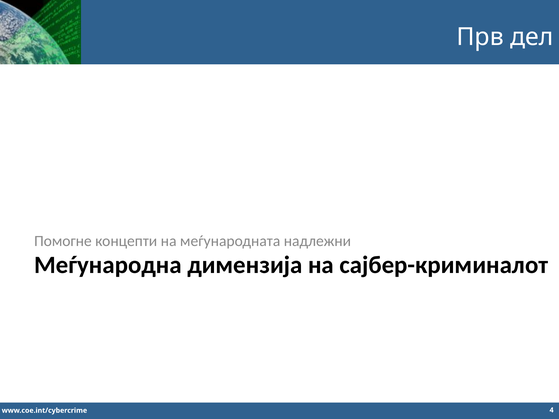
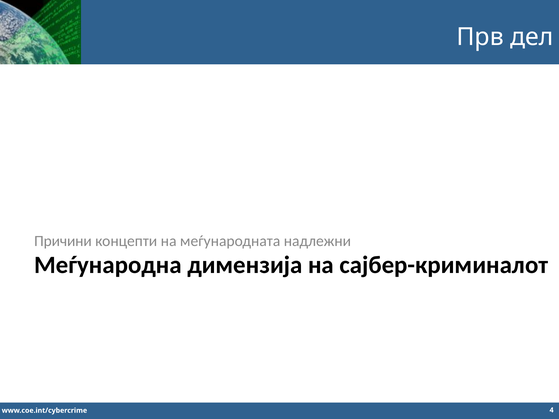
Помогне: Помогне -> Причини (63, 241)
